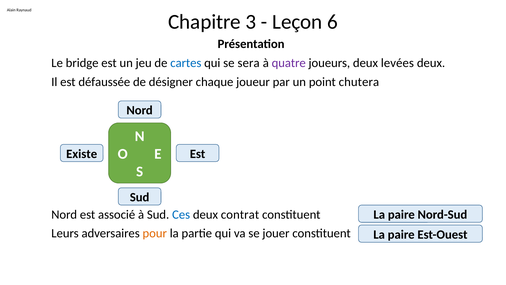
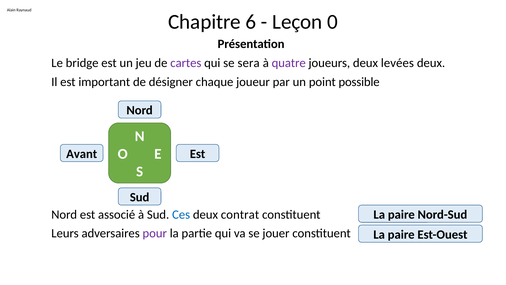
3: 3 -> 6 (251, 22)
6: 6 -> 0 (332, 22)
cartes colour: blue -> purple (186, 63)
défaussée: défaussée -> important (104, 82)
chutera: chutera -> possible (359, 82)
Existe: Existe -> Avant (82, 154)
pour colour: orange -> purple (155, 233)
